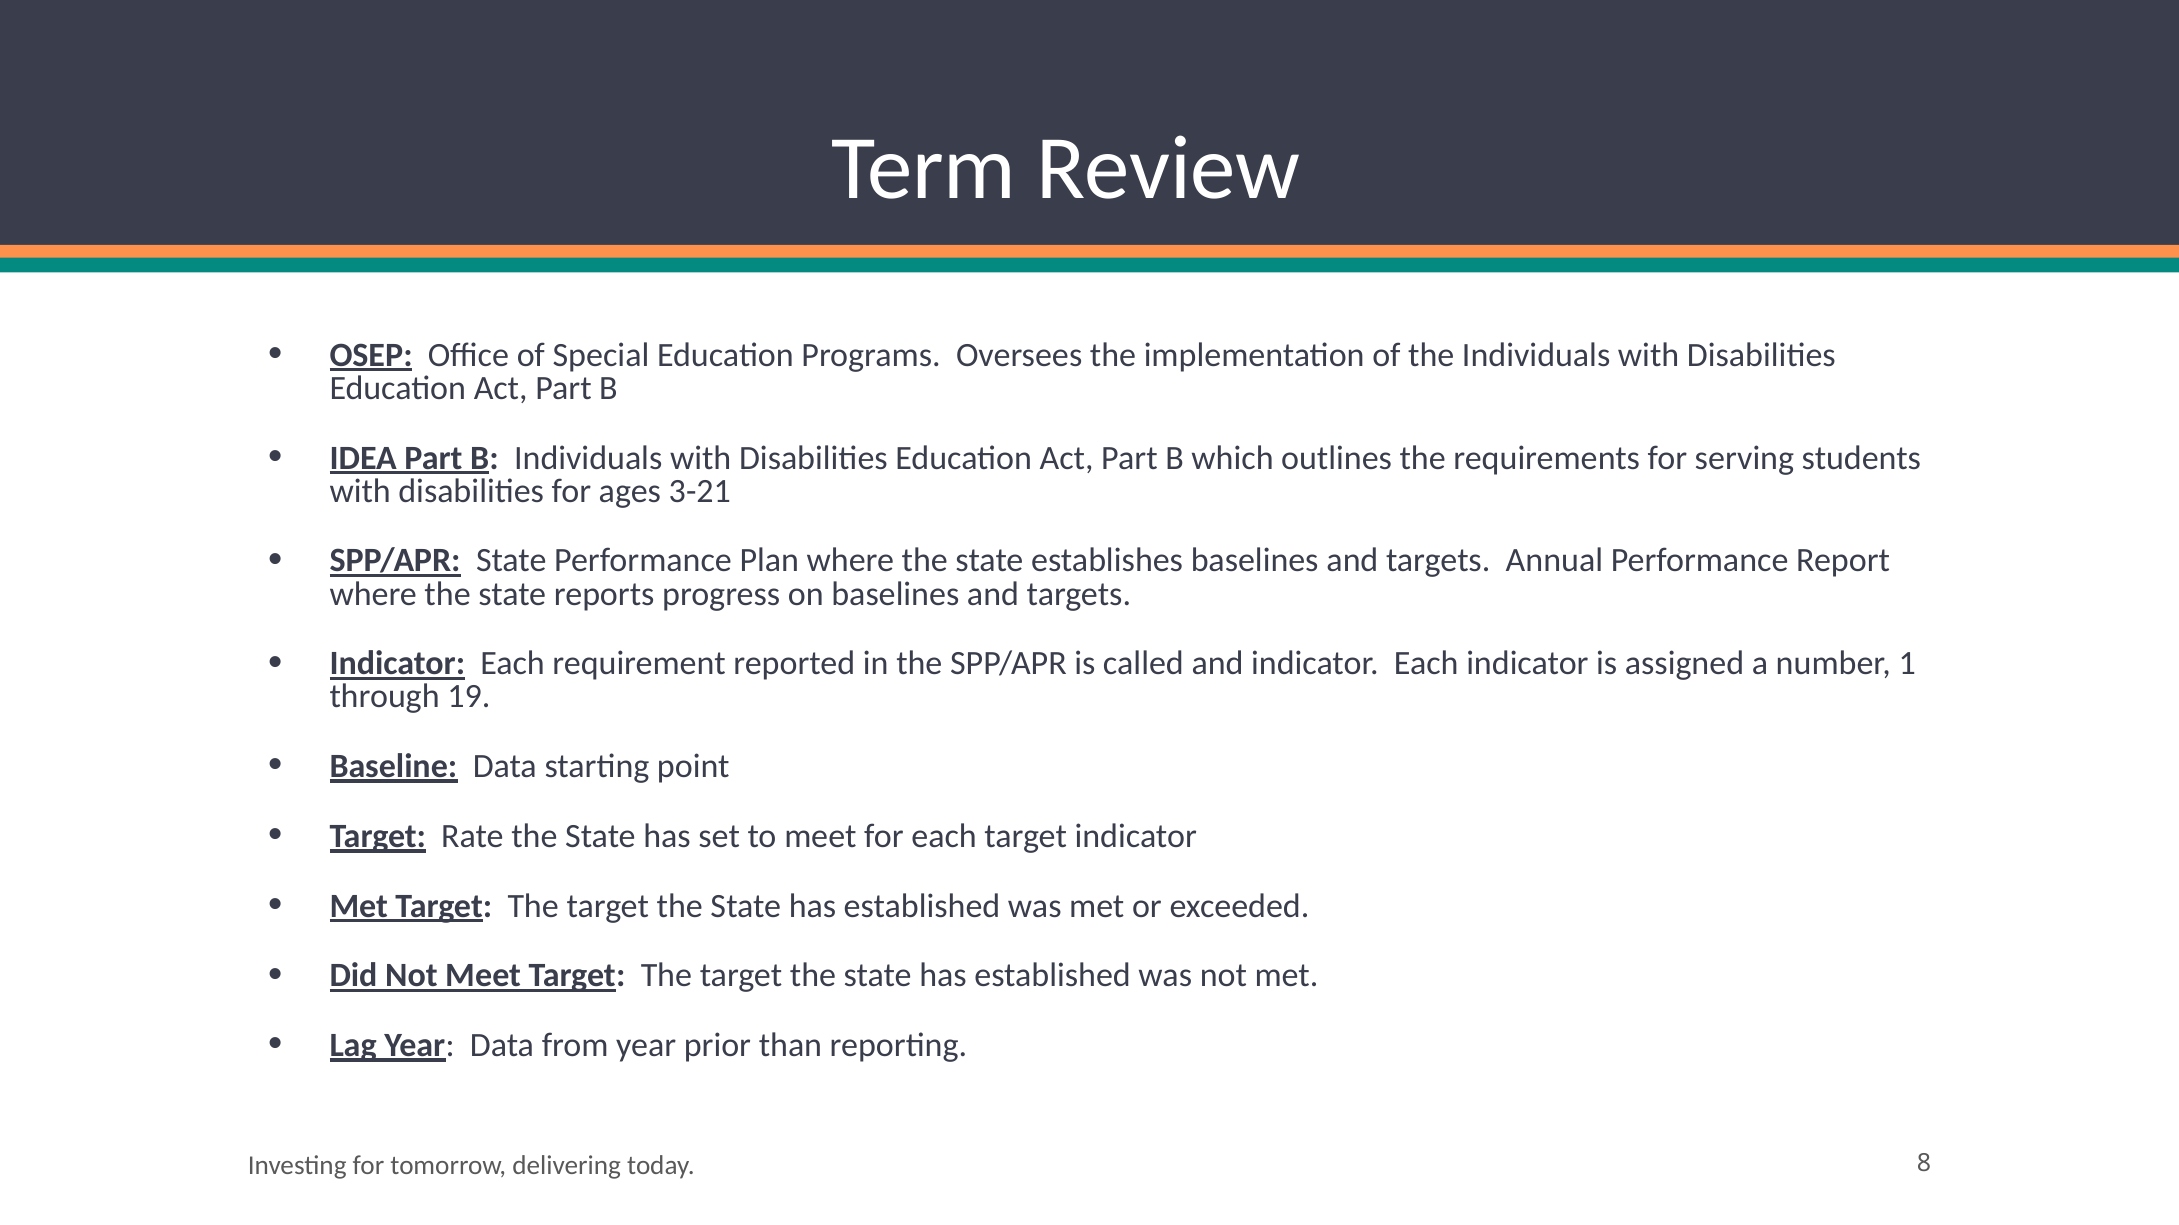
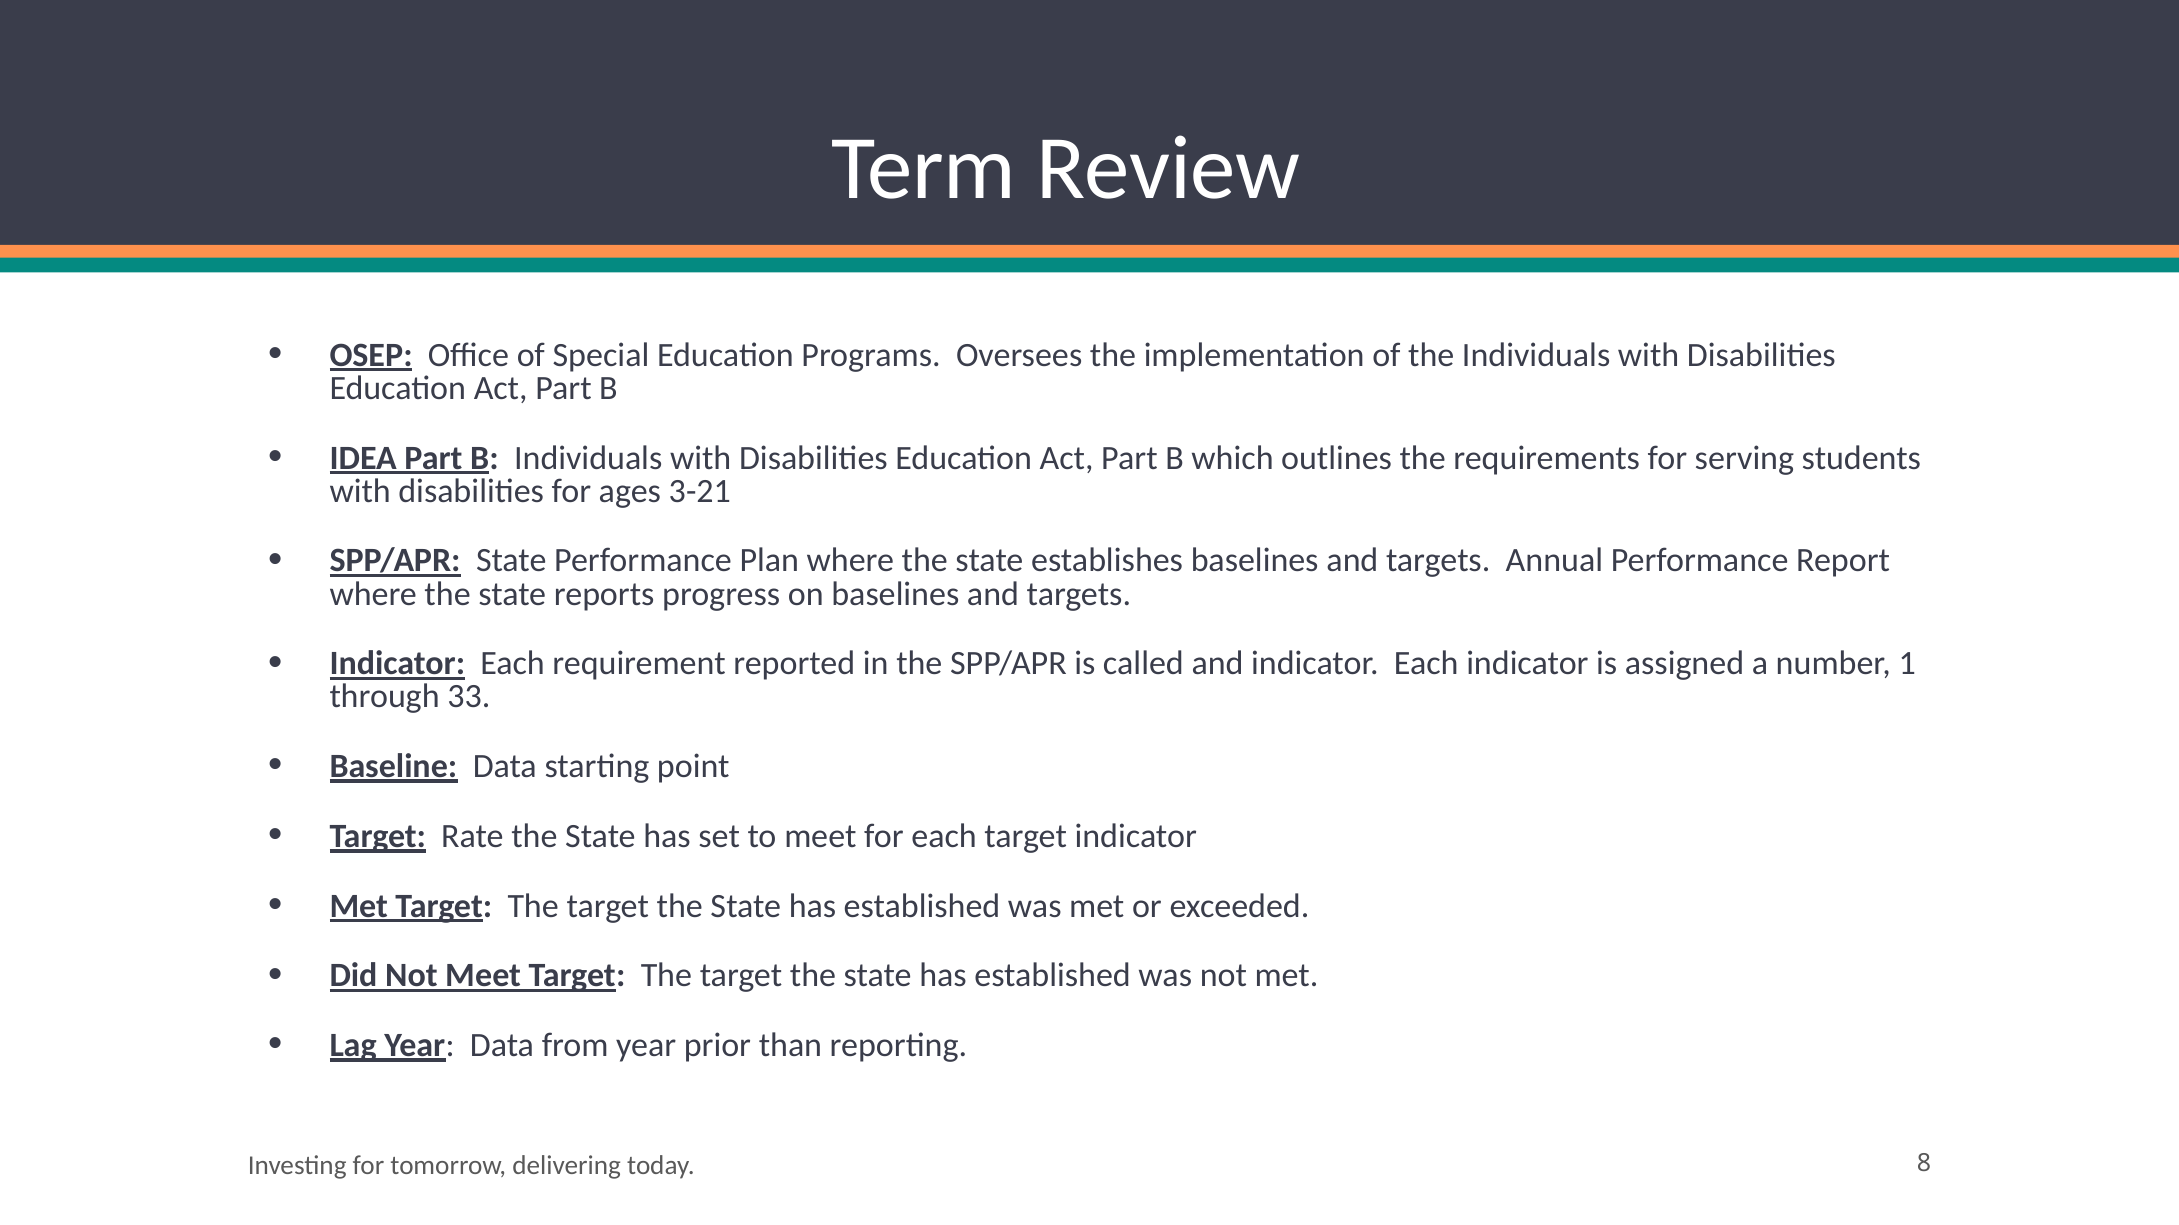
19: 19 -> 33 (469, 697)
